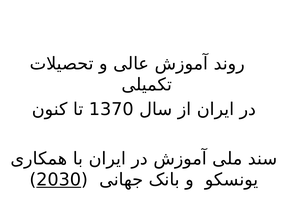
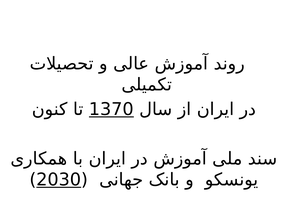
1370 underline: none -> present (111, 109)
